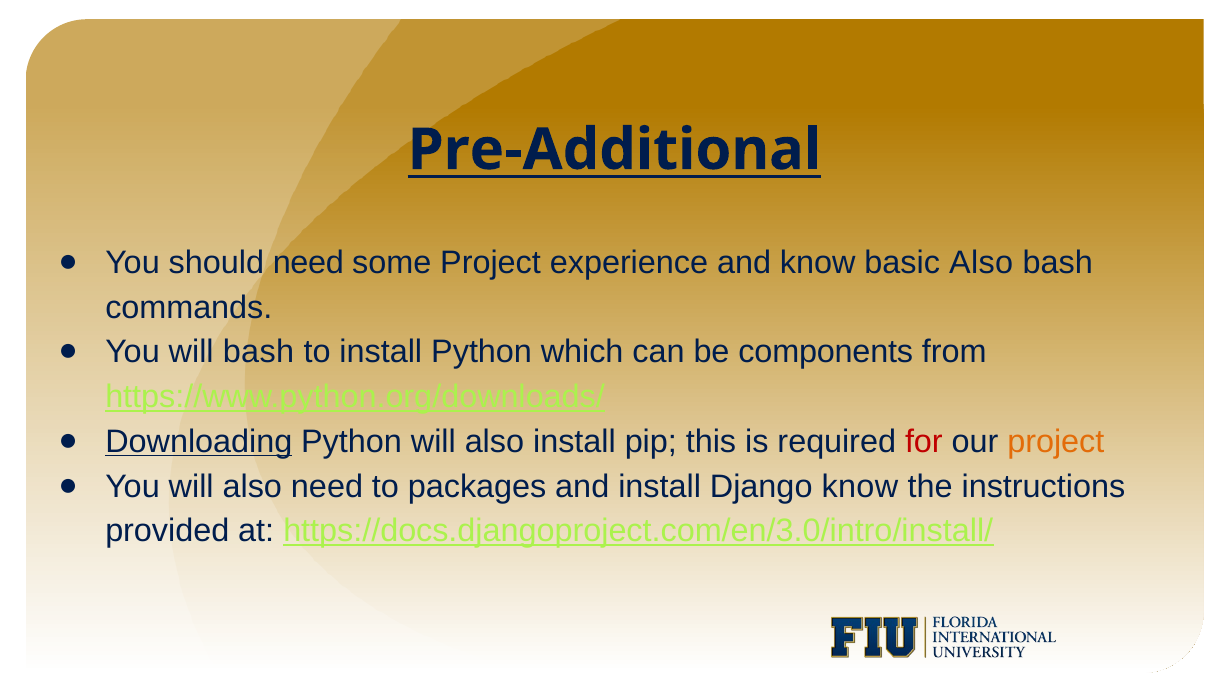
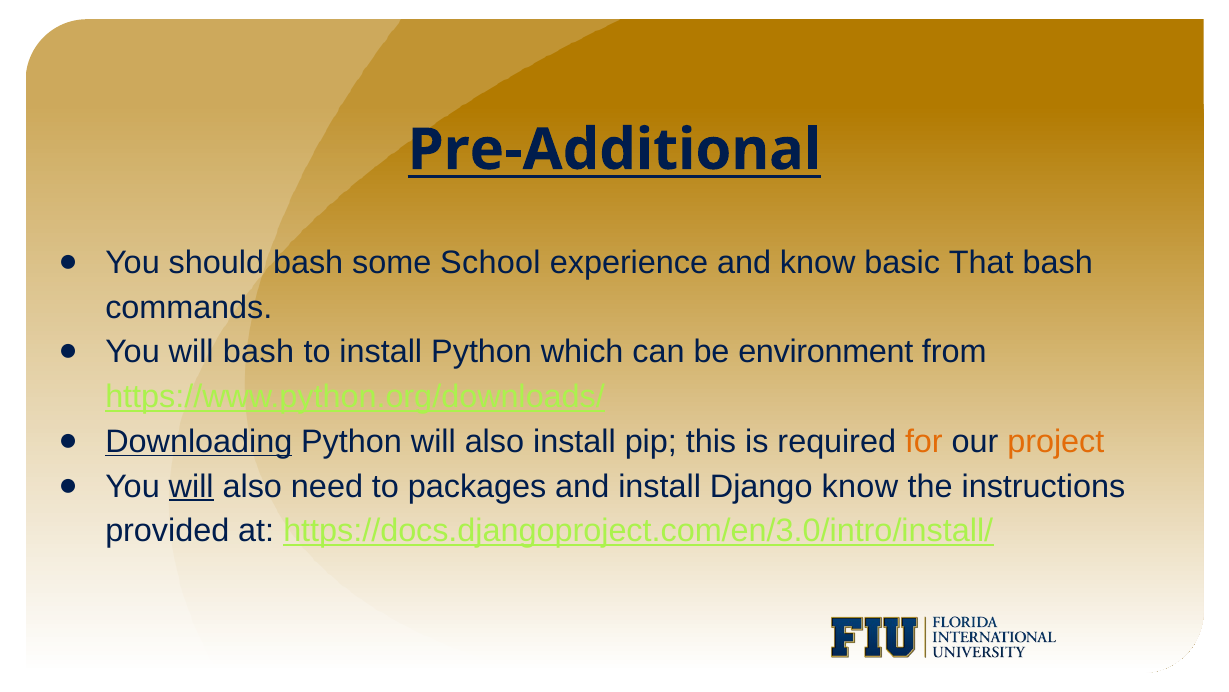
should need: need -> bash (308, 262)
some Project: Project -> School (490, 262)
basic Also: Also -> That (981, 262)
components: components -> environment (826, 352)
for colour: red -> orange (924, 441)
will underline: none -> present (191, 486)
